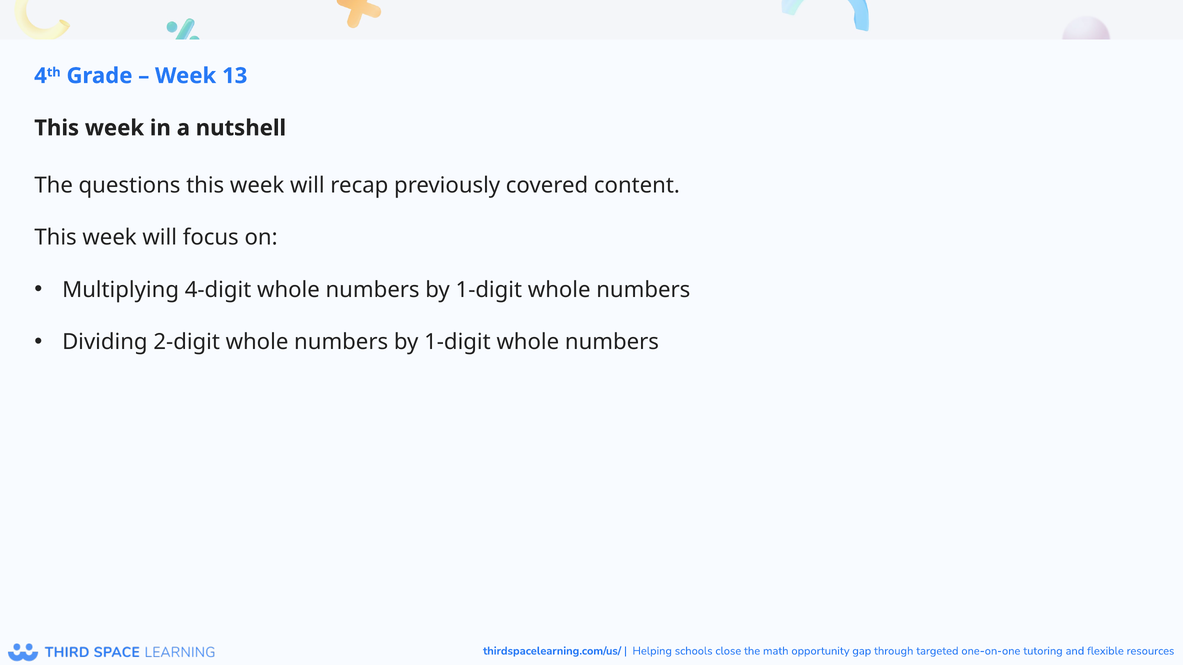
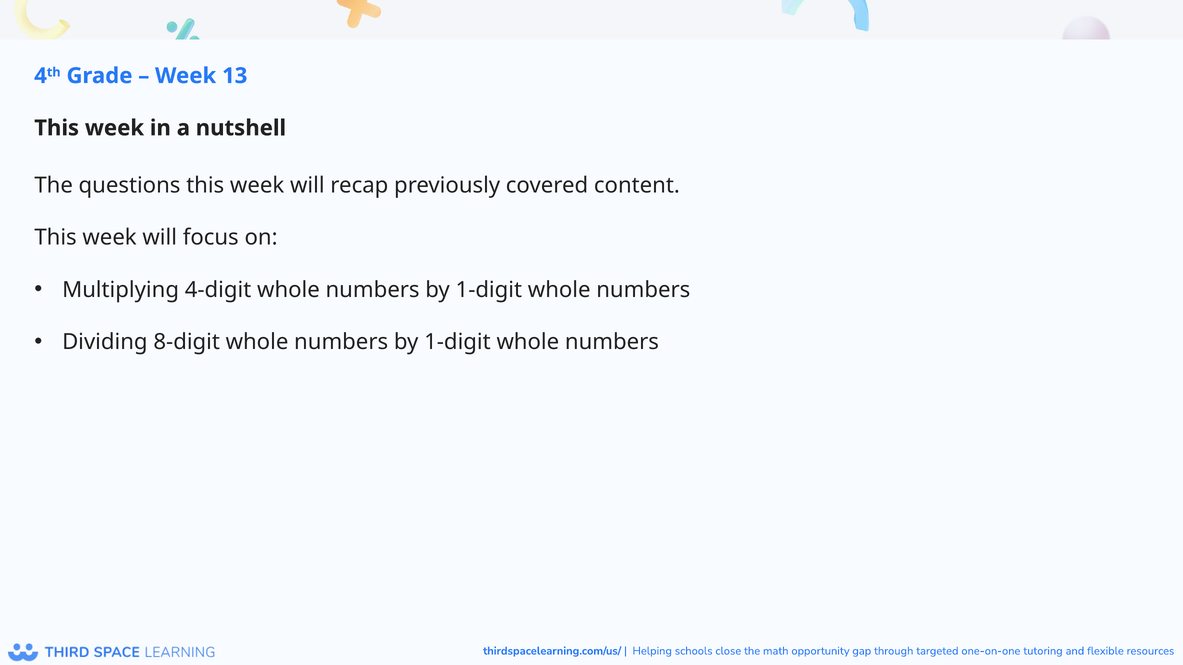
2-digit: 2-digit -> 8-digit (187, 342)
